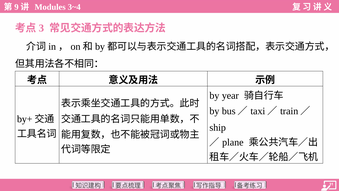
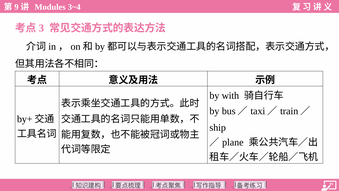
year: year -> with (230, 95)
